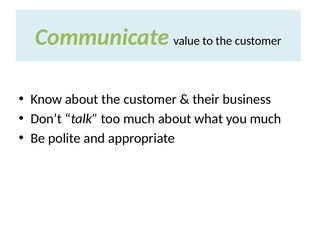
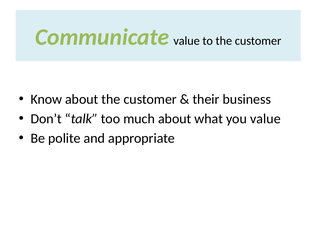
you much: much -> value (265, 119)
